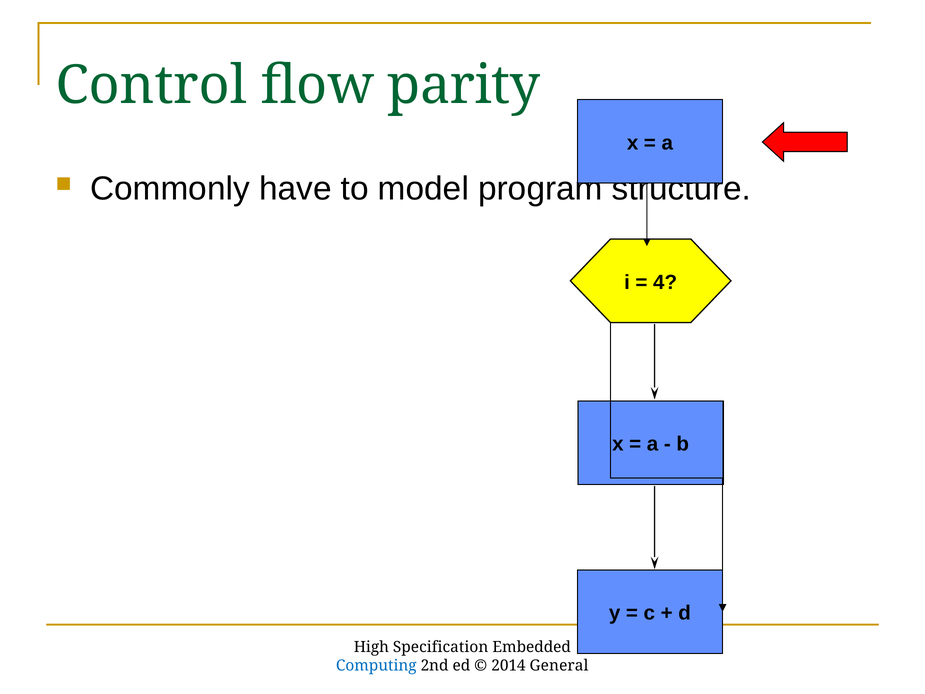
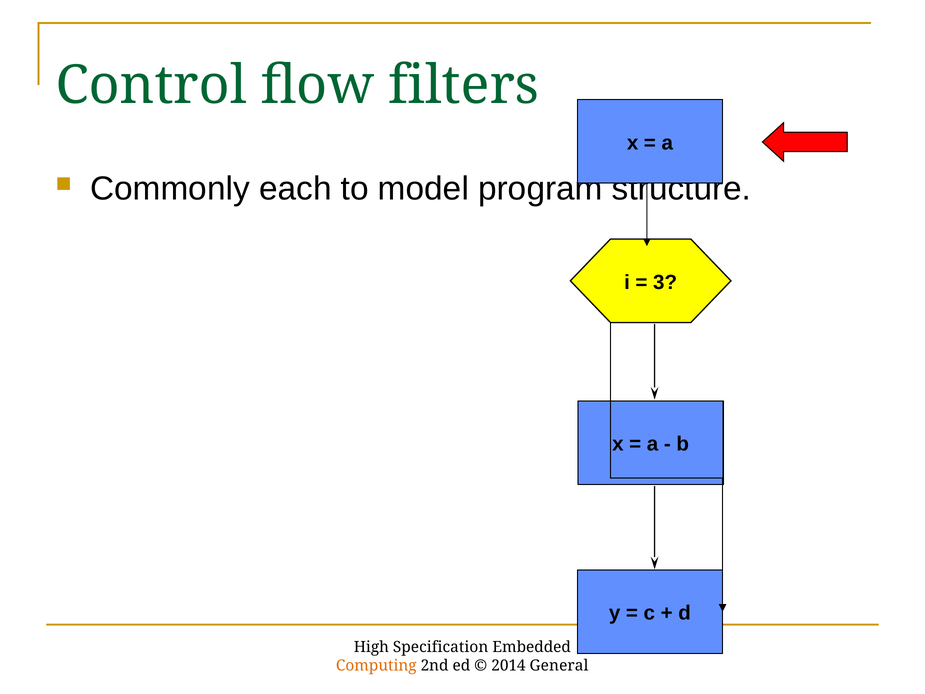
parity: parity -> filters (464, 85)
have: have -> each (295, 189)
4: 4 -> 3 (665, 282)
Computing colour: blue -> orange (376, 666)
